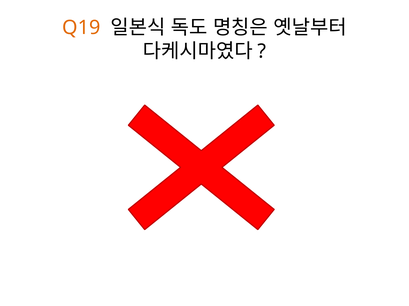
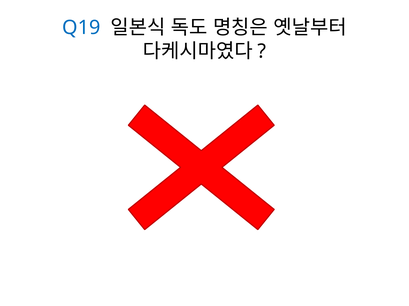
Q19 colour: orange -> blue (81, 28)
